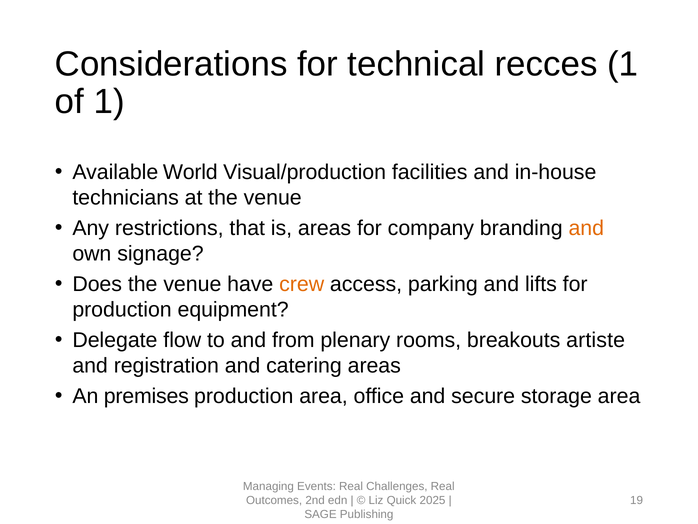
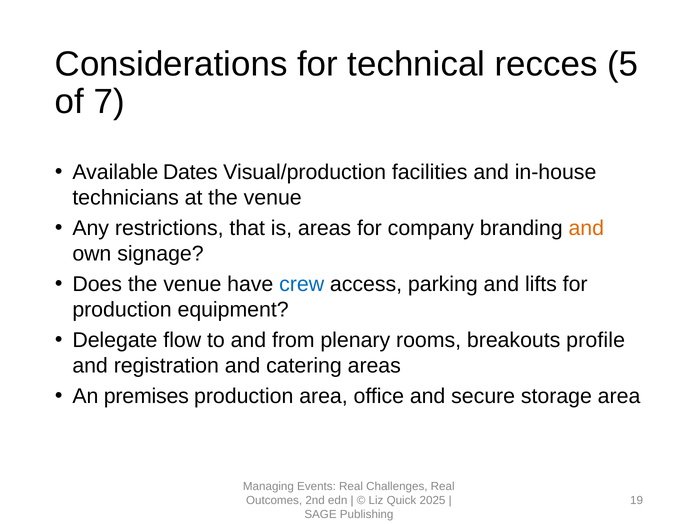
recces 1: 1 -> 5 (623, 64)
of 1: 1 -> 7 (109, 102)
World: World -> Dates (190, 172)
crew colour: orange -> blue (302, 284)
artiste: artiste -> profile (596, 340)
